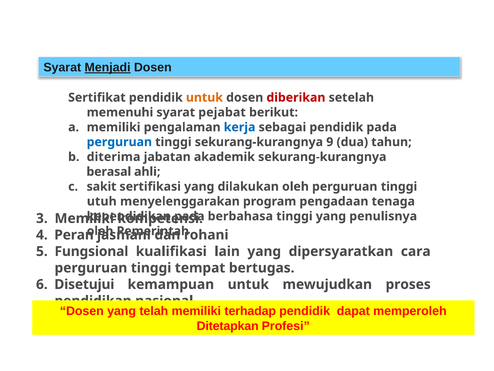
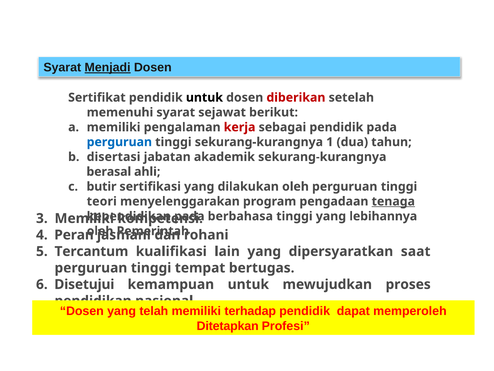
untuk colour: orange -> black (204, 97)
pejabat: pejabat -> sejawat (222, 112)
kerja colour: blue -> red (240, 127)
9: 9 -> 1 (330, 142)
diterima: diterima -> disertasi (114, 157)
sakit: sakit -> butir (102, 186)
utuh: utuh -> teori (102, 201)
tenaga underline: none -> present (393, 201)
penulisnya: penulisnya -> lebihannya (383, 216)
Fungsional: Fungsional -> Tercantum (91, 251)
cara: cara -> saat (416, 251)
